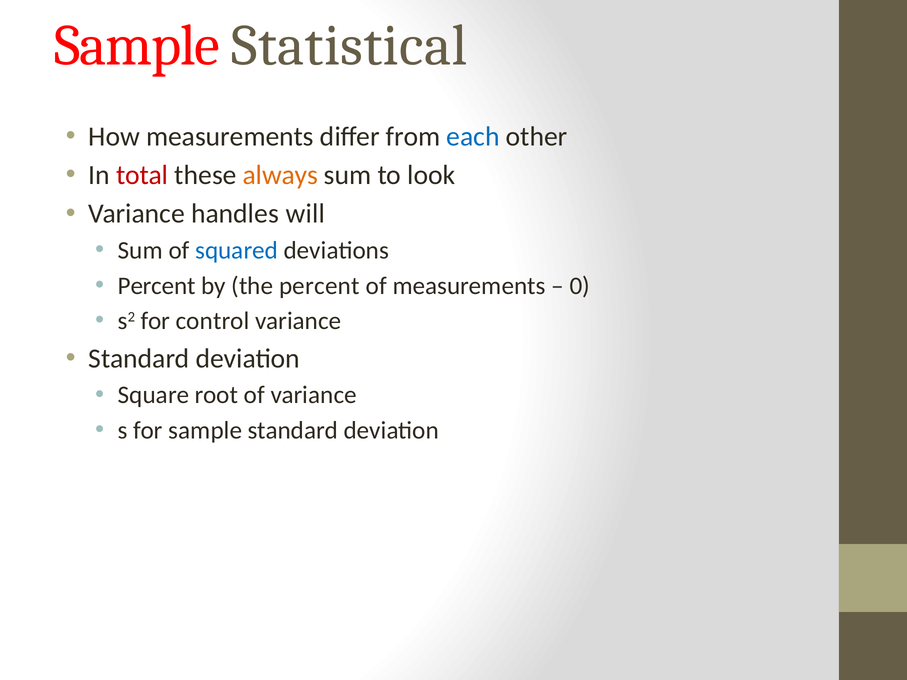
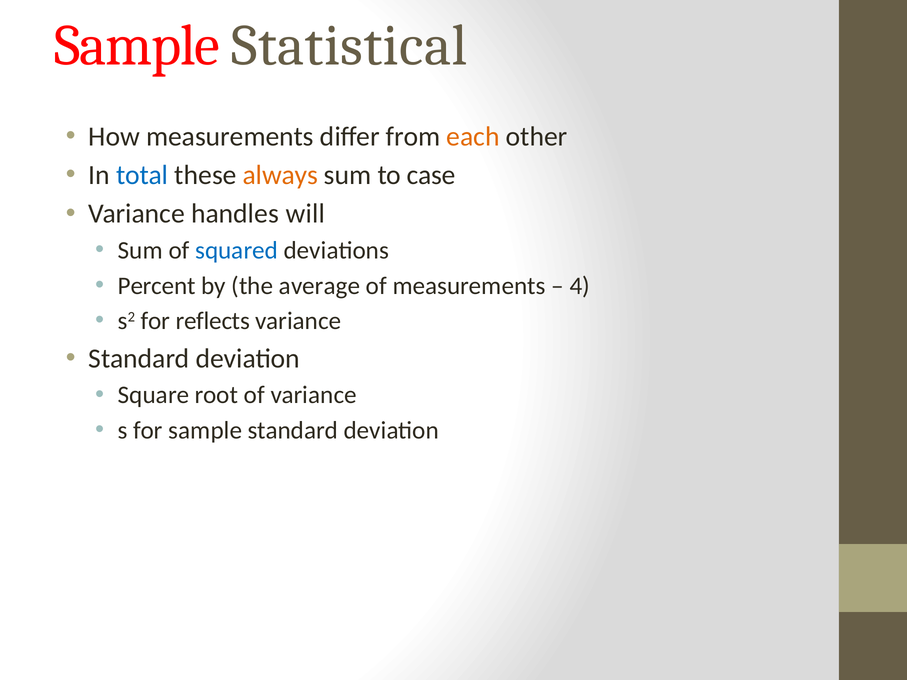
each colour: blue -> orange (473, 136)
total colour: red -> blue (142, 175)
look: look -> case (431, 175)
the percent: percent -> average (320, 286)
0: 0 -> 4 (580, 286)
control: control -> reflects (213, 321)
